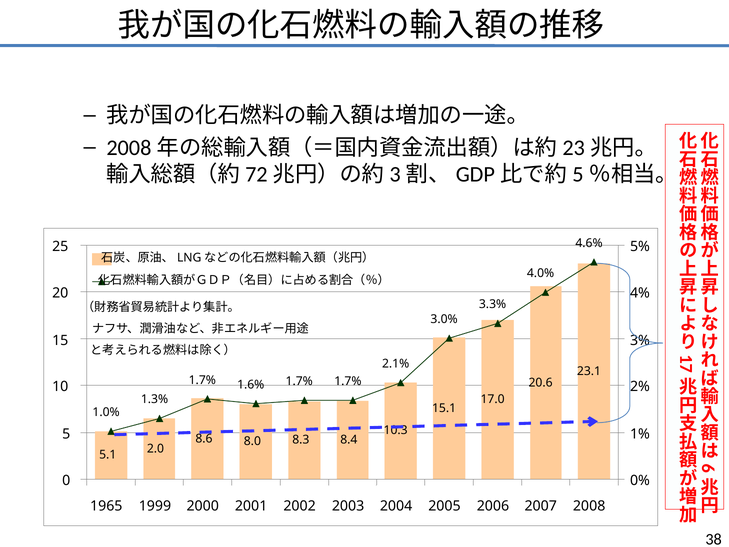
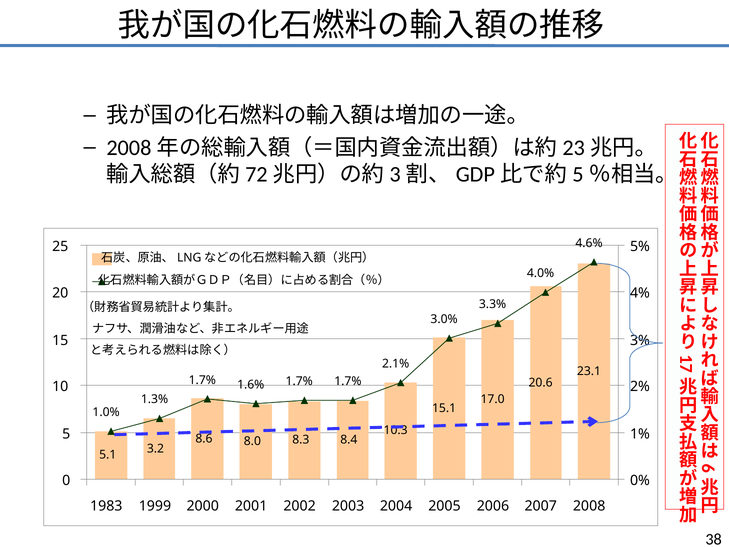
2.0: 2.0 -> 3.2 (155, 448)
1965: 1965 -> 1983 (106, 506)
